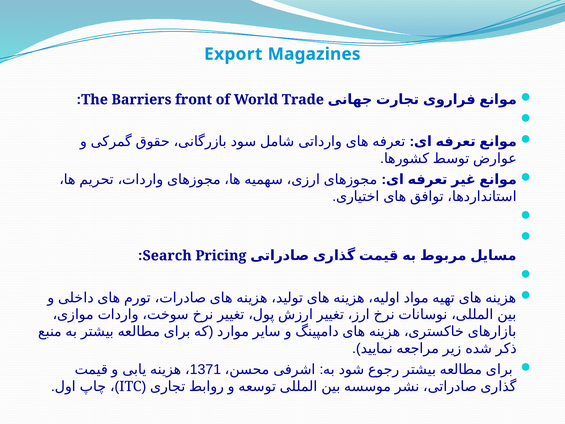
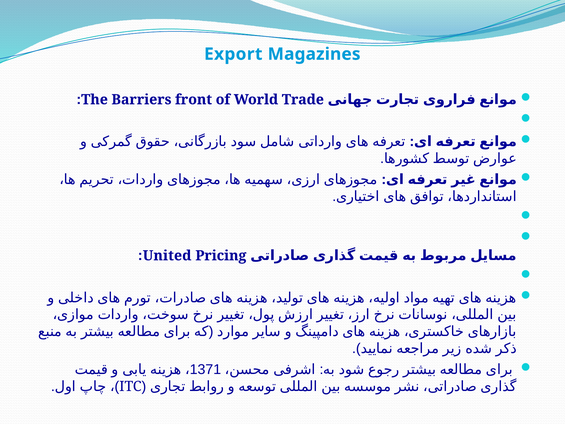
Search: Search -> United (167, 255)
